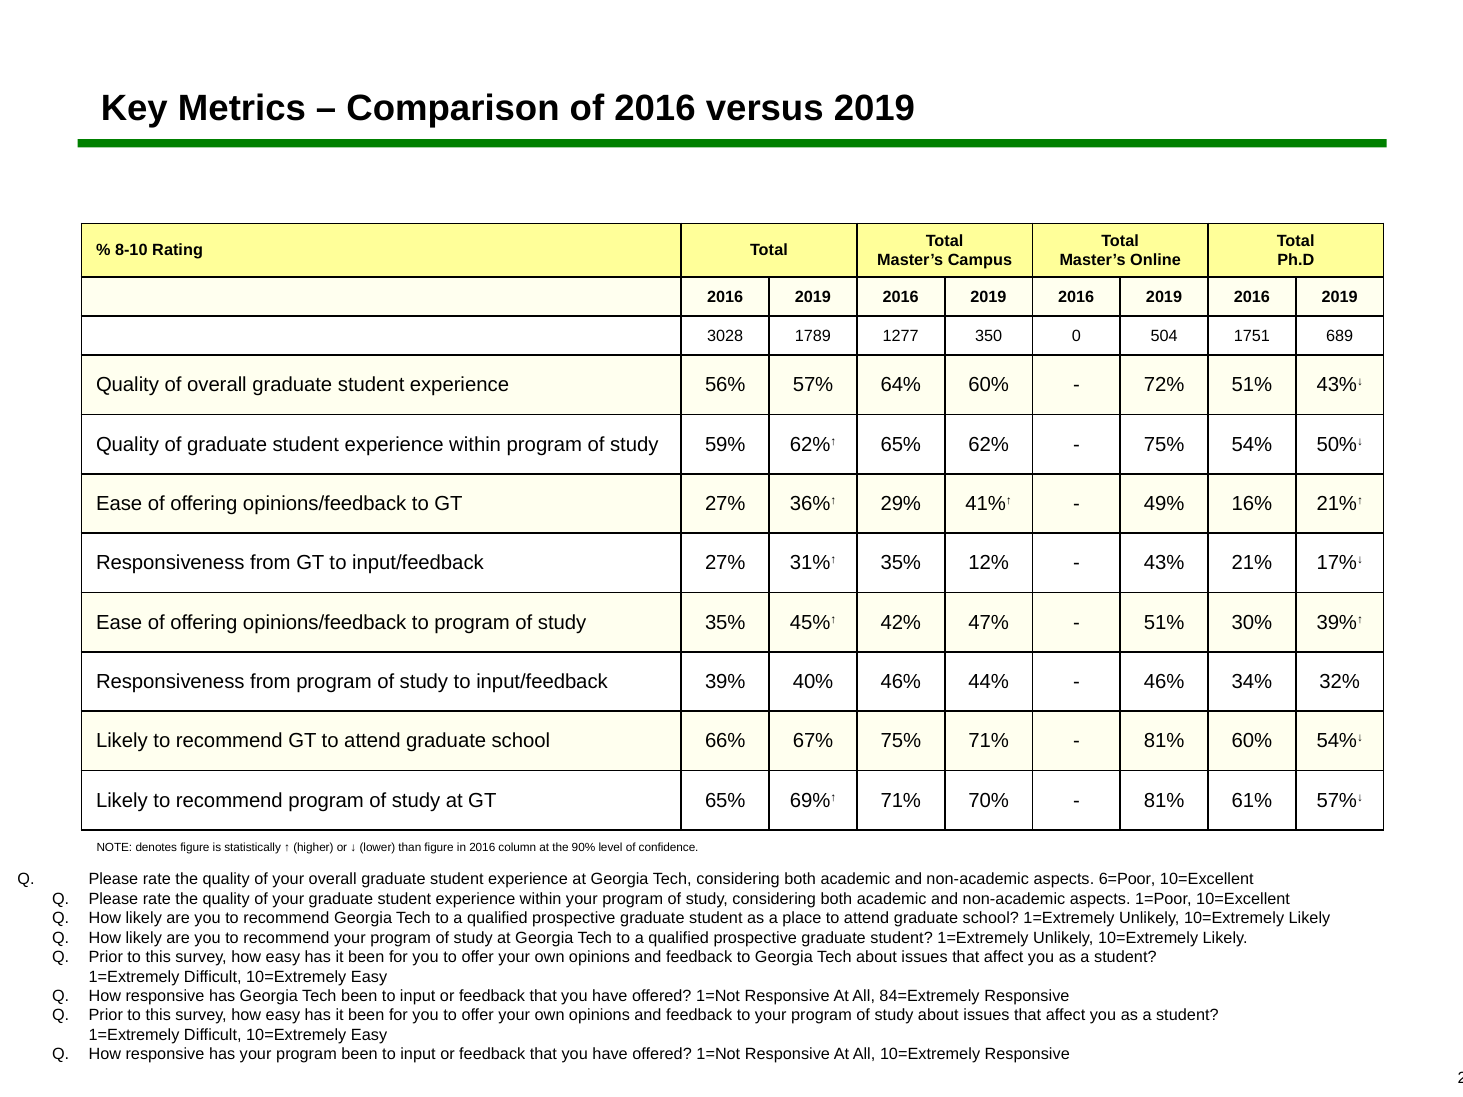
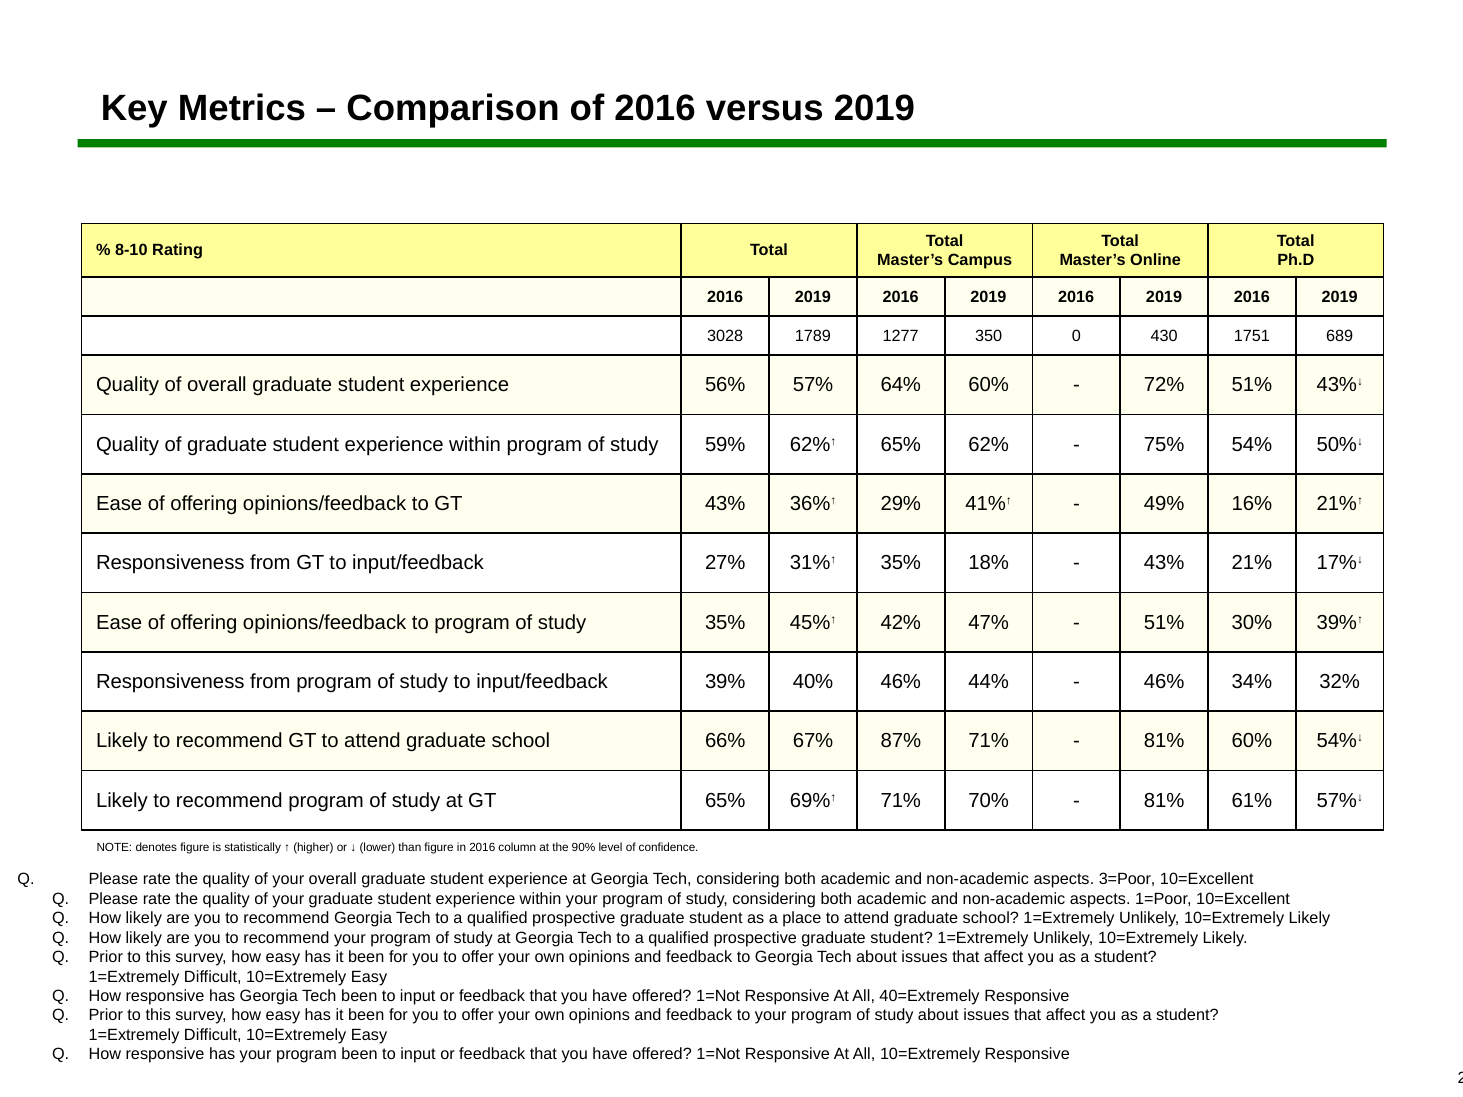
504: 504 -> 430 (1164, 336)
GT 27%: 27% -> 43% (725, 504)
12%: 12% -> 18% (989, 563)
67% 75%: 75% -> 87% (901, 741)
6=Poor: 6=Poor -> 3=Poor (1127, 880)
84=Extremely: 84=Extremely -> 40=Extremely (930, 996)
